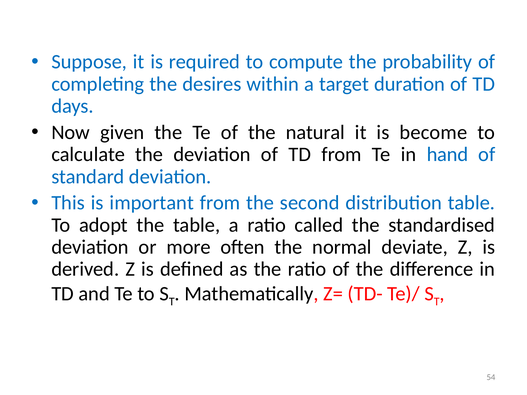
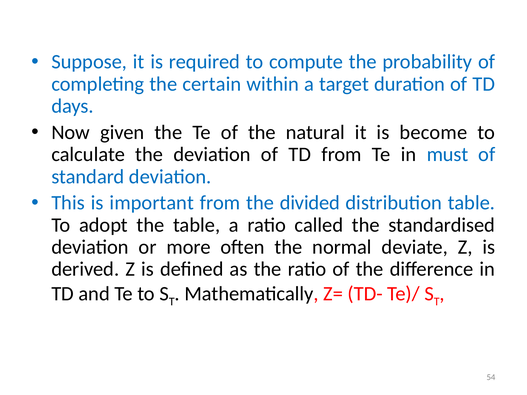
desires: desires -> certain (212, 84)
hand: hand -> must (448, 155)
second: second -> divided (310, 203)
